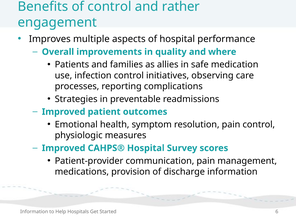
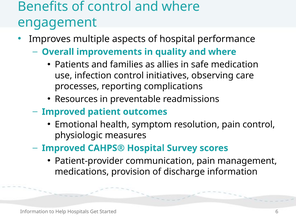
rather: rather -> where (181, 7)
Strategies: Strategies -> Resources (76, 99)
